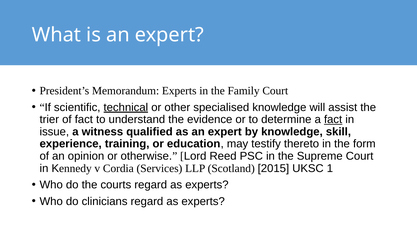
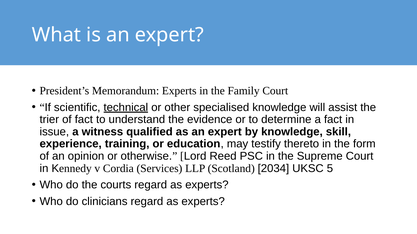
fact underline: present -> none (333, 120)
2015: 2015 -> 2034 (273, 169)
1: 1 -> 5 (330, 169)
